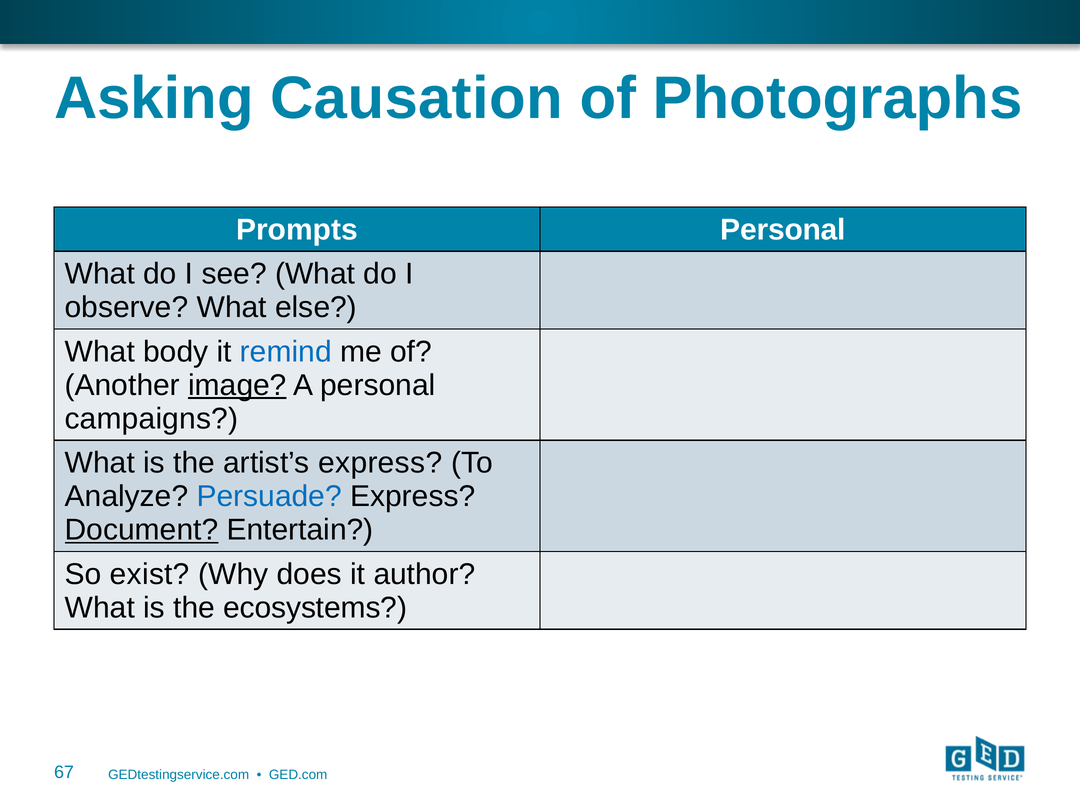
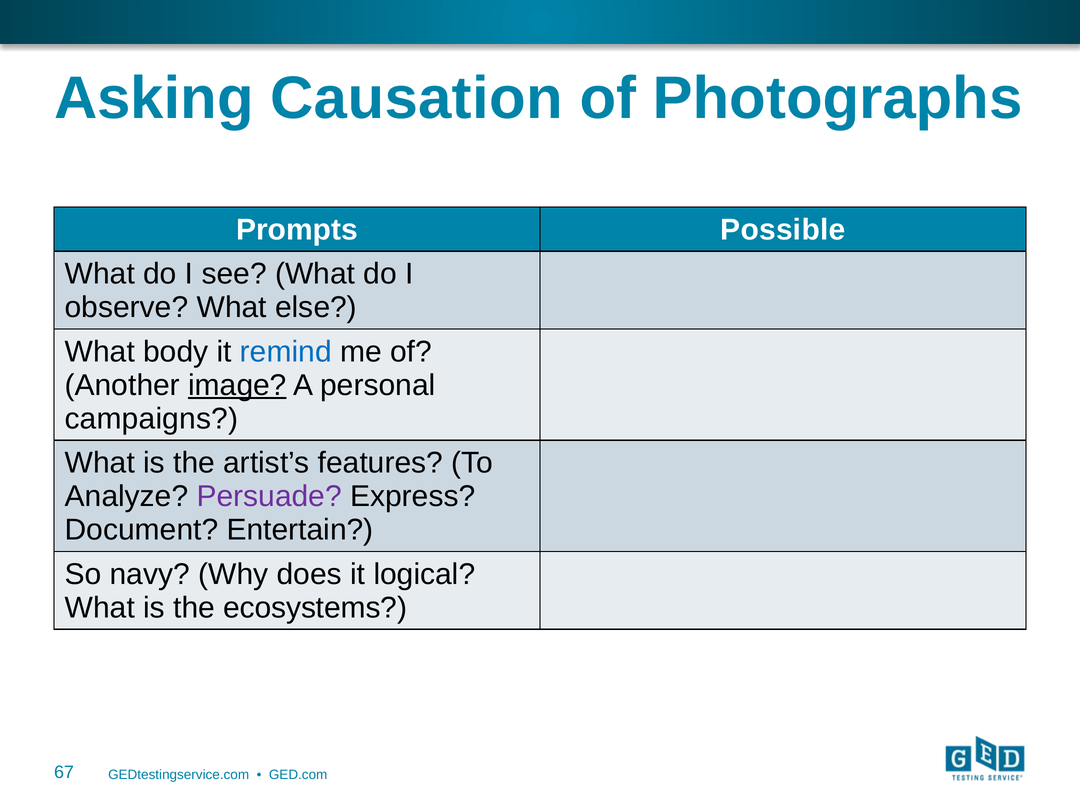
Prompts Personal: Personal -> Possible (783, 230)
artist’s express: express -> features (380, 463)
Persuade colour: blue -> purple (269, 496)
Document underline: present -> none (142, 530)
exist: exist -> navy (150, 574)
author: author -> logical (424, 574)
